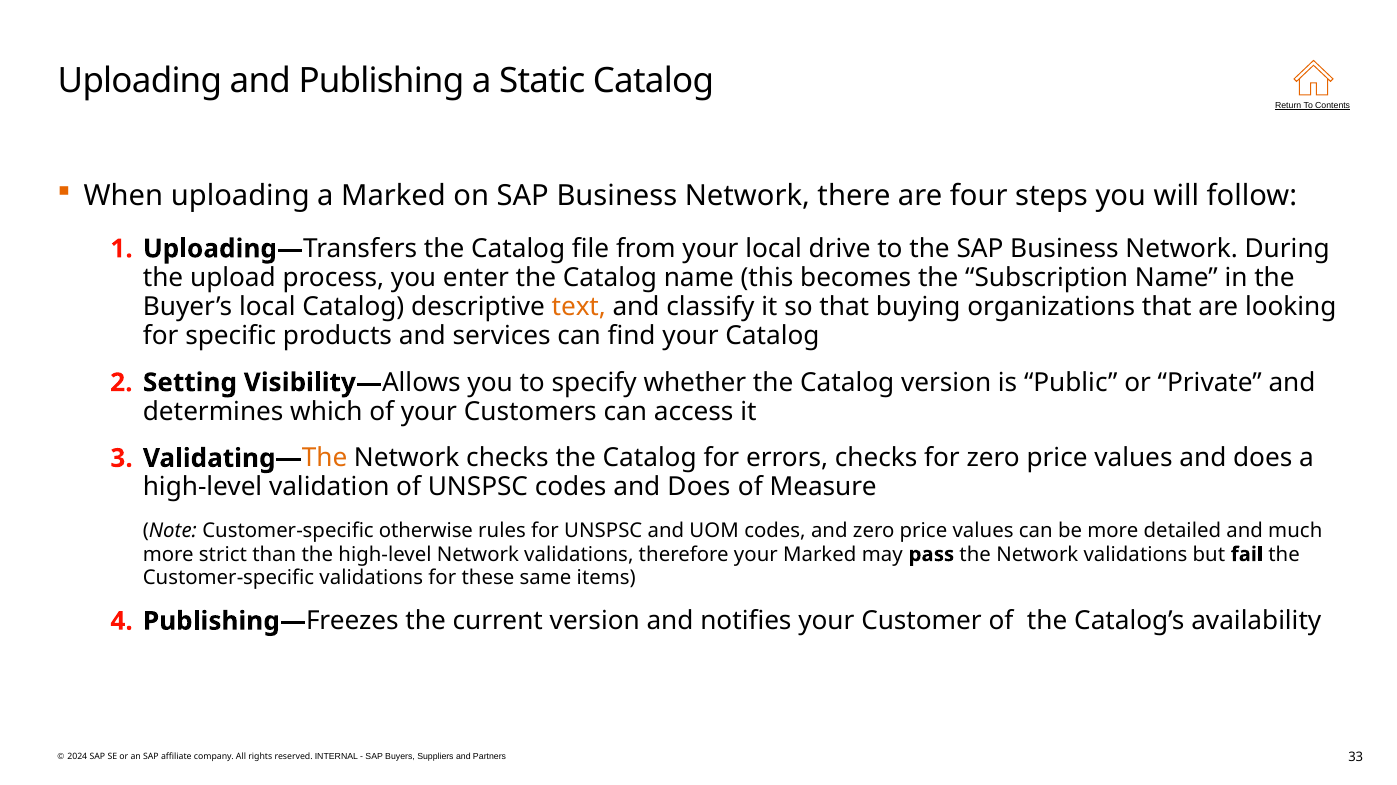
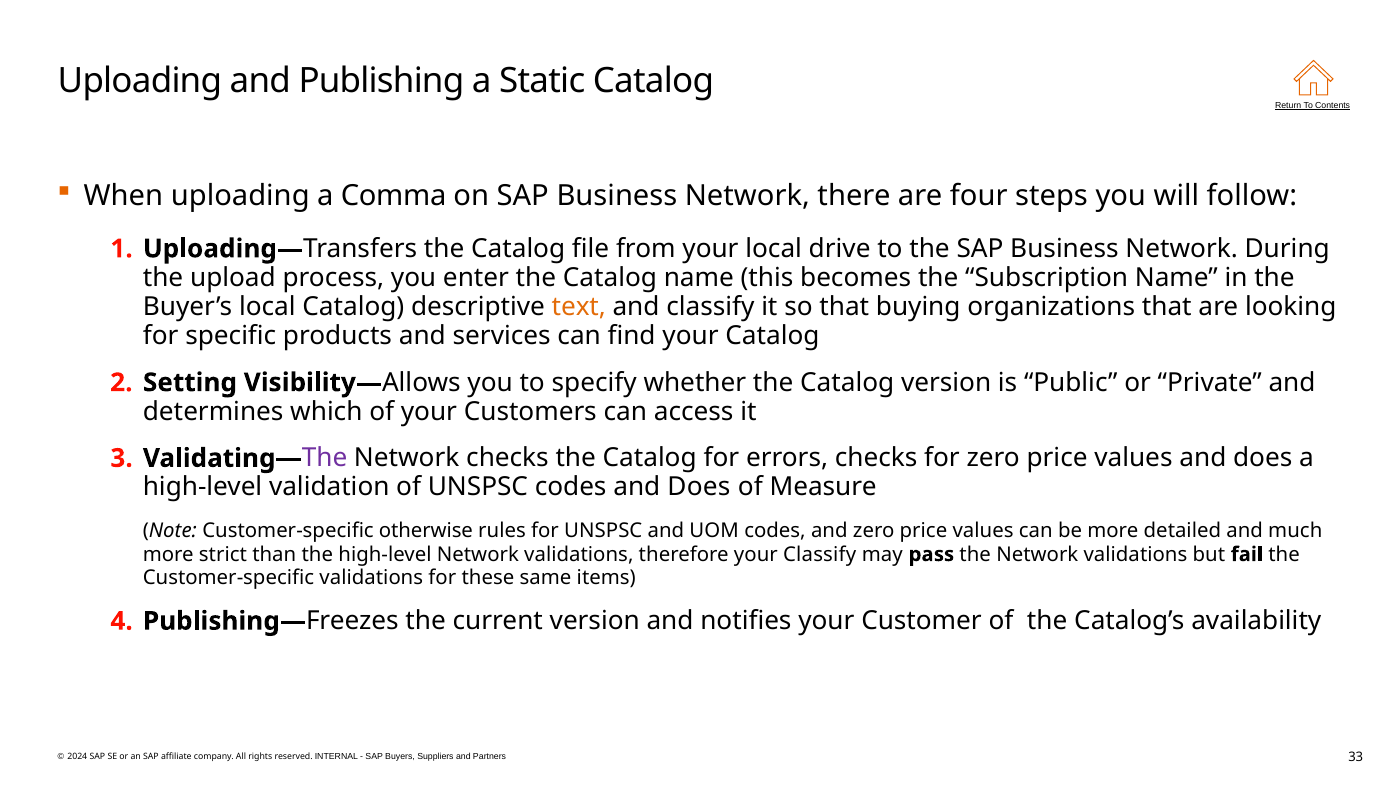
a Marked: Marked -> Comma (394, 196)
The colour: orange -> purple (325, 459)
your Marked: Marked -> Classify (820, 555)
